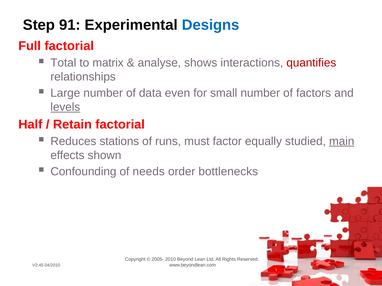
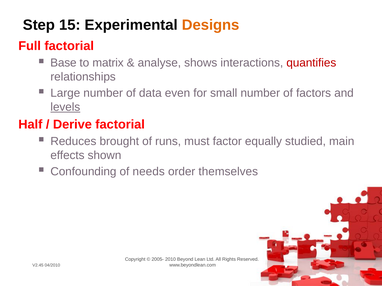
91: 91 -> 15 (70, 25)
Designs colour: blue -> orange (211, 25)
Total: Total -> Base (63, 63)
Retain: Retain -> Derive (72, 125)
stations: stations -> brought (119, 141)
main underline: present -> none (342, 141)
bottlenecks: bottlenecks -> themselves (228, 172)
